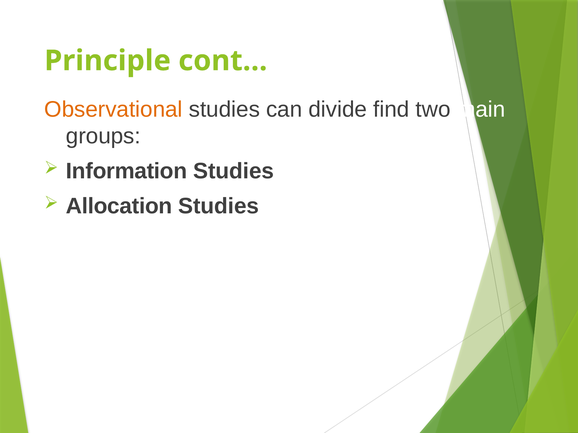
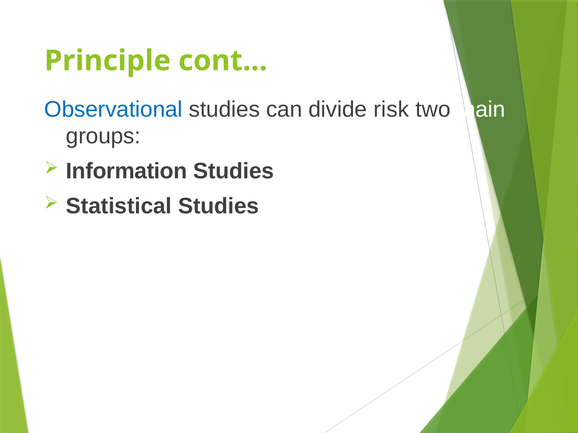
Observational colour: orange -> blue (113, 109)
find: find -> risk (391, 109)
Allocation: Allocation -> Statistical (119, 206)
